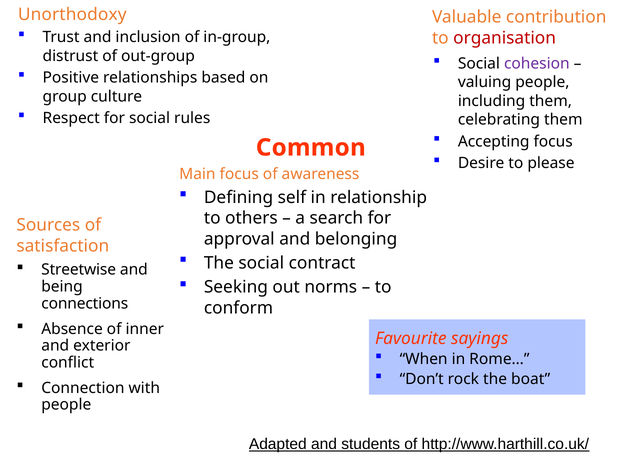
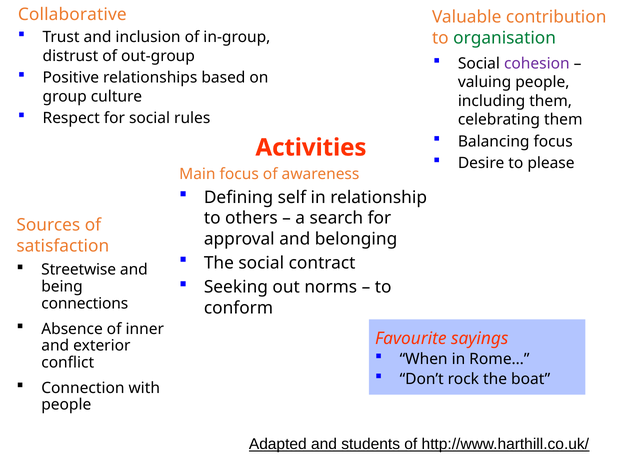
Unorthodoxy: Unorthodoxy -> Collaborative (72, 15)
organisation colour: red -> green (505, 38)
Accepting: Accepting -> Balancing (494, 141)
Common: Common -> Activities (311, 147)
